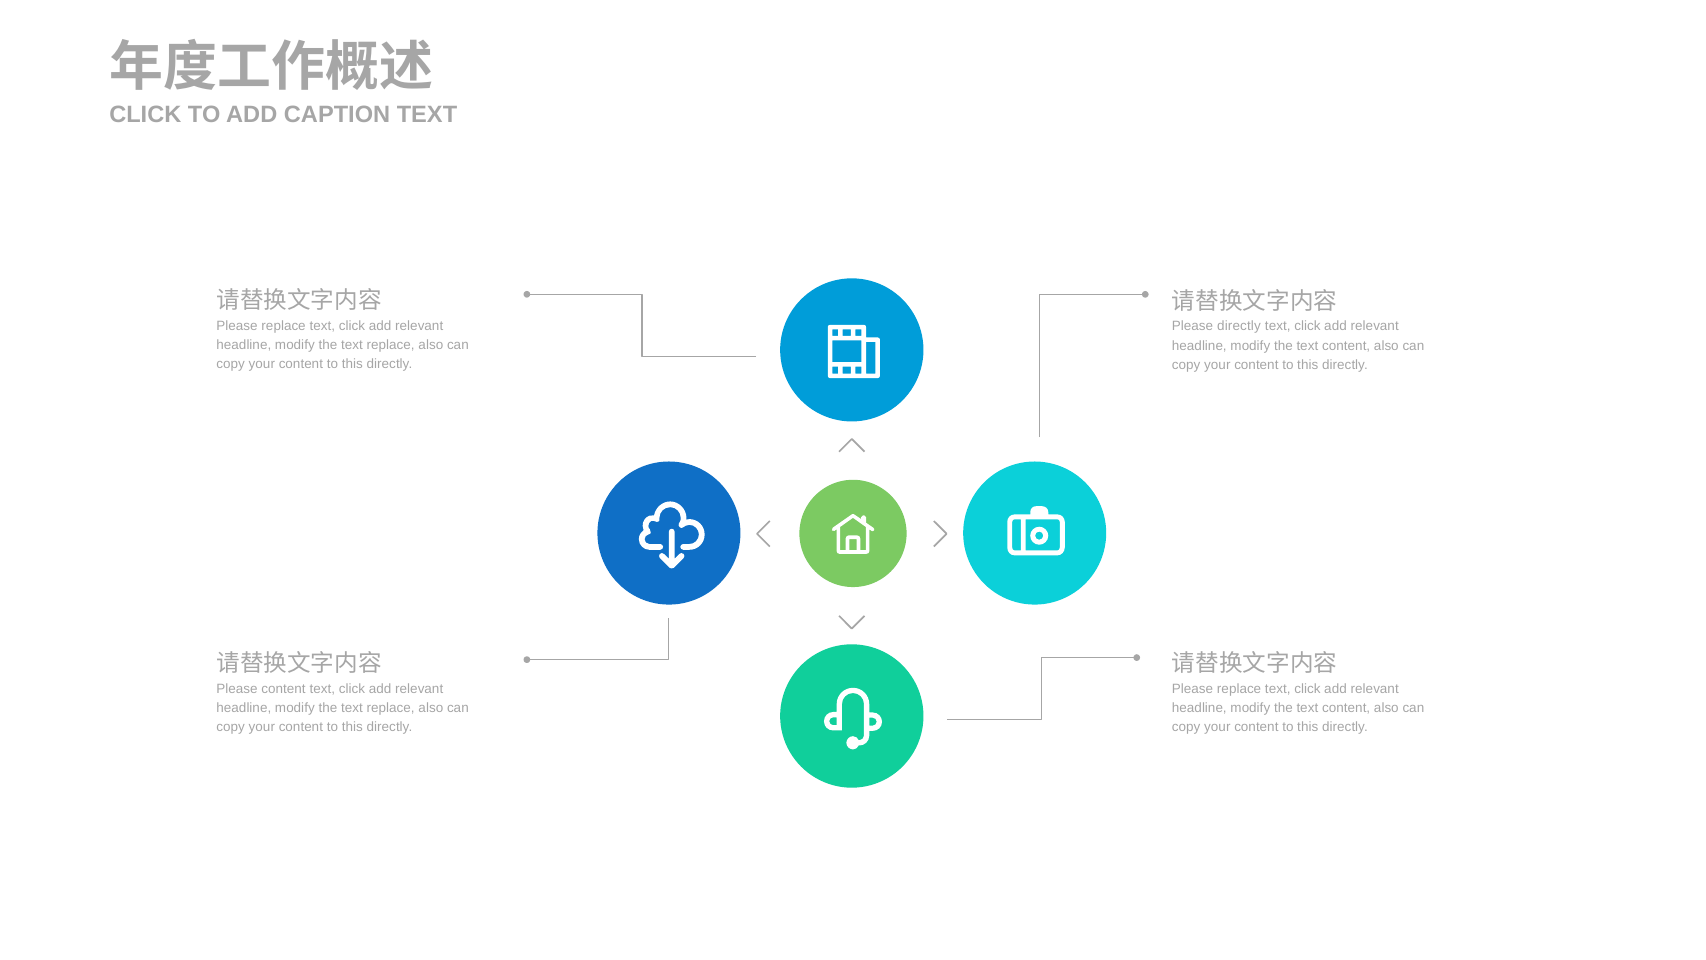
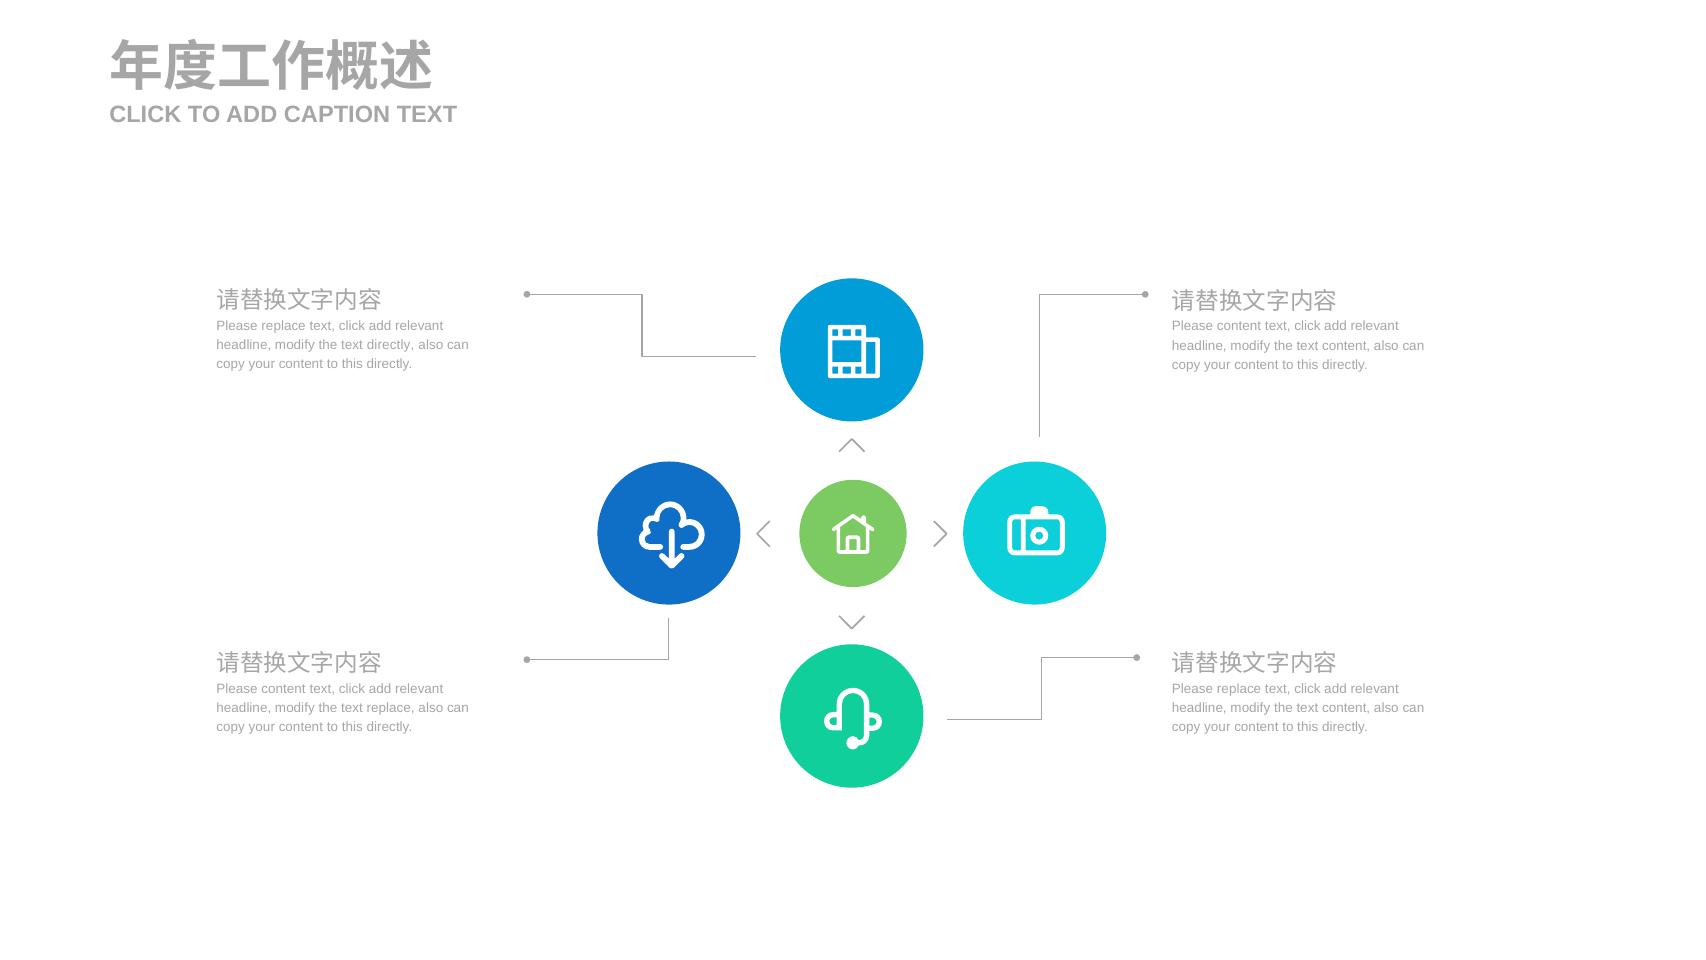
directly: directly -> content (1239, 326)
replace: replace -> directly (391, 345)
